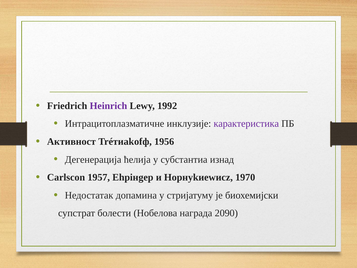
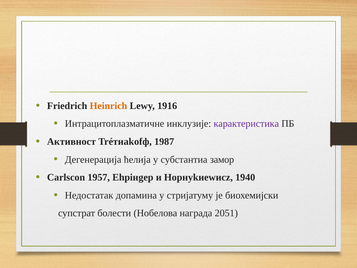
Heinrich colour: purple -> orange (108, 106)
1992: 1992 -> 1916 (167, 106)
1956: 1956 -> 1987 (164, 141)
изнад: изнад -> замор (222, 159)
1970: 1970 -> 1940 (245, 177)
2090: 2090 -> 2051 (226, 213)
